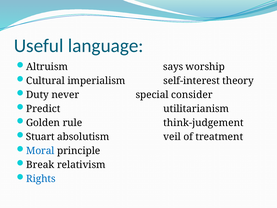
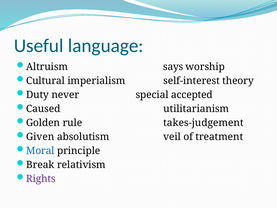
consider: consider -> accepted (192, 95)
Predict: Predict -> Caused (43, 109)
think-judgement: think-judgement -> takes-judgement (204, 123)
Stuart: Stuart -> Given (40, 137)
Rights colour: blue -> purple (41, 179)
